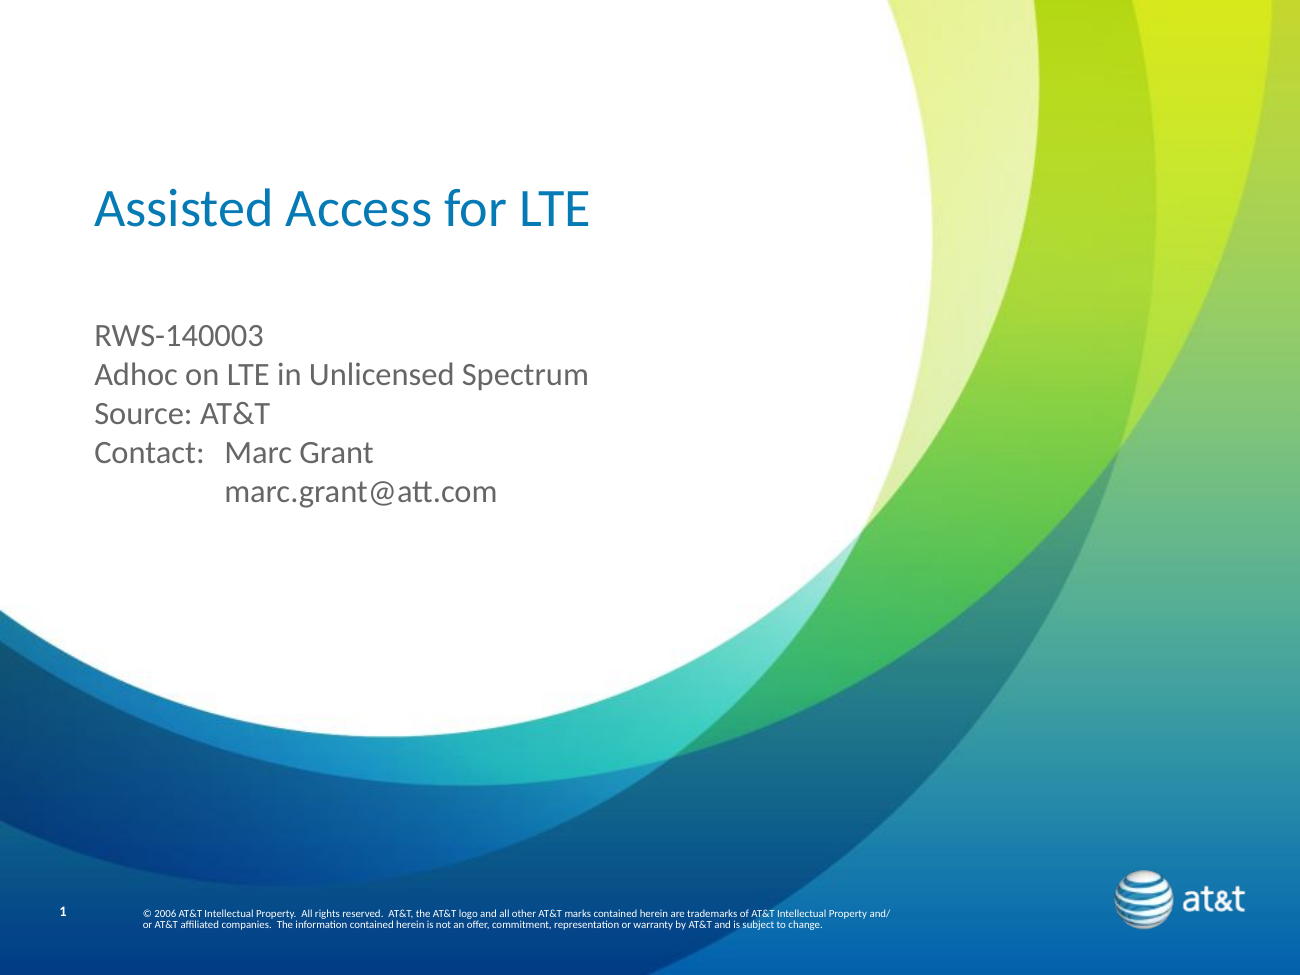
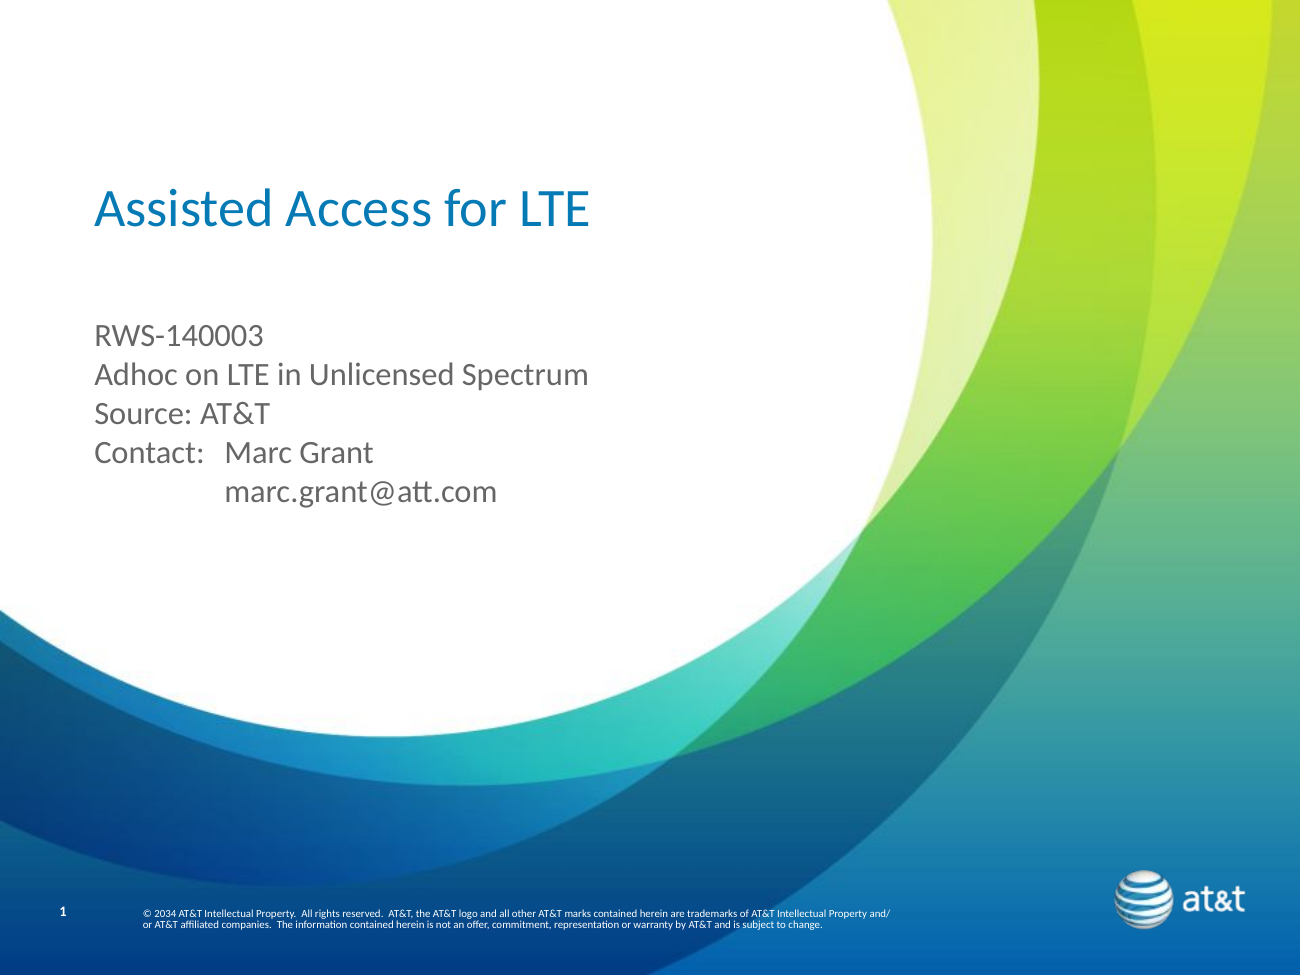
2006: 2006 -> 2034 (165, 914)
